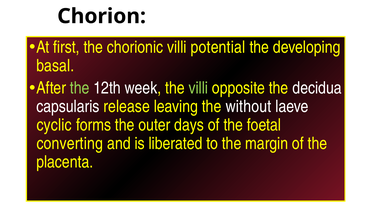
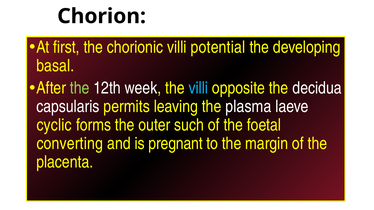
villi colour: light green -> light blue (198, 88)
release: release -> permits (127, 107)
without: without -> plasma (248, 107)
days: days -> such (189, 125)
liberated: liberated -> pregnant (176, 144)
